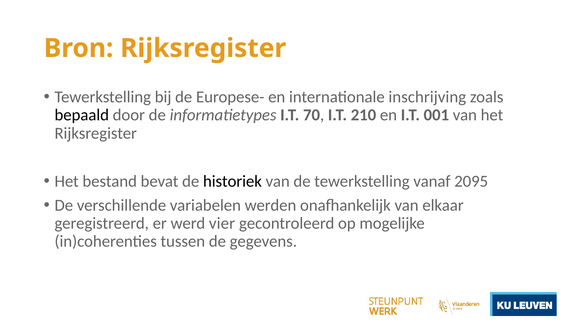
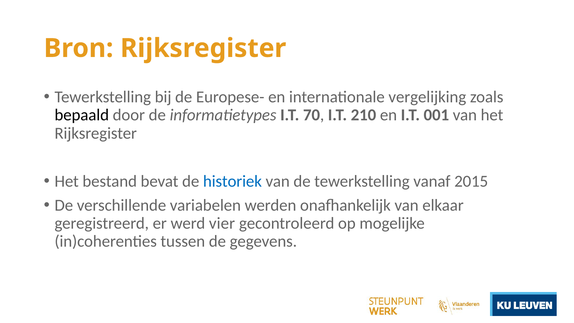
inschrijving: inschrijving -> vergelijking (427, 97)
historiek colour: black -> blue (232, 181)
2095: 2095 -> 2015 (471, 181)
